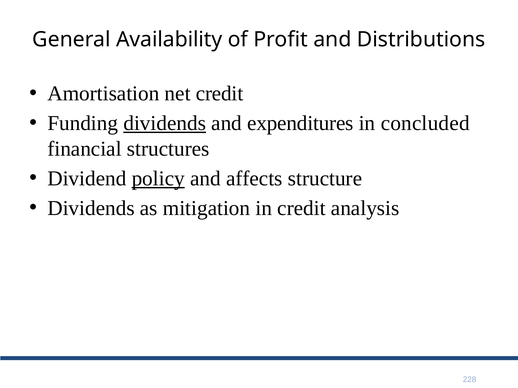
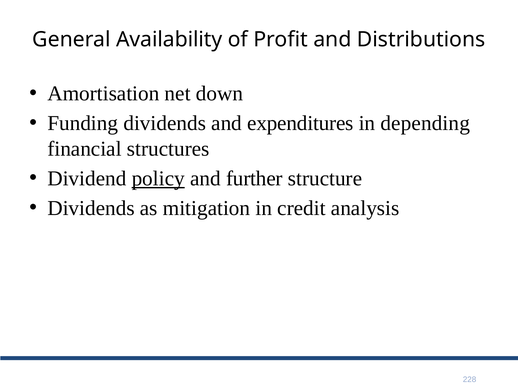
net credit: credit -> down (219, 94)
dividends underline: present -> none (165, 123)
concluded: concluded -> depending (425, 123)
affects: affects -> further (254, 179)
